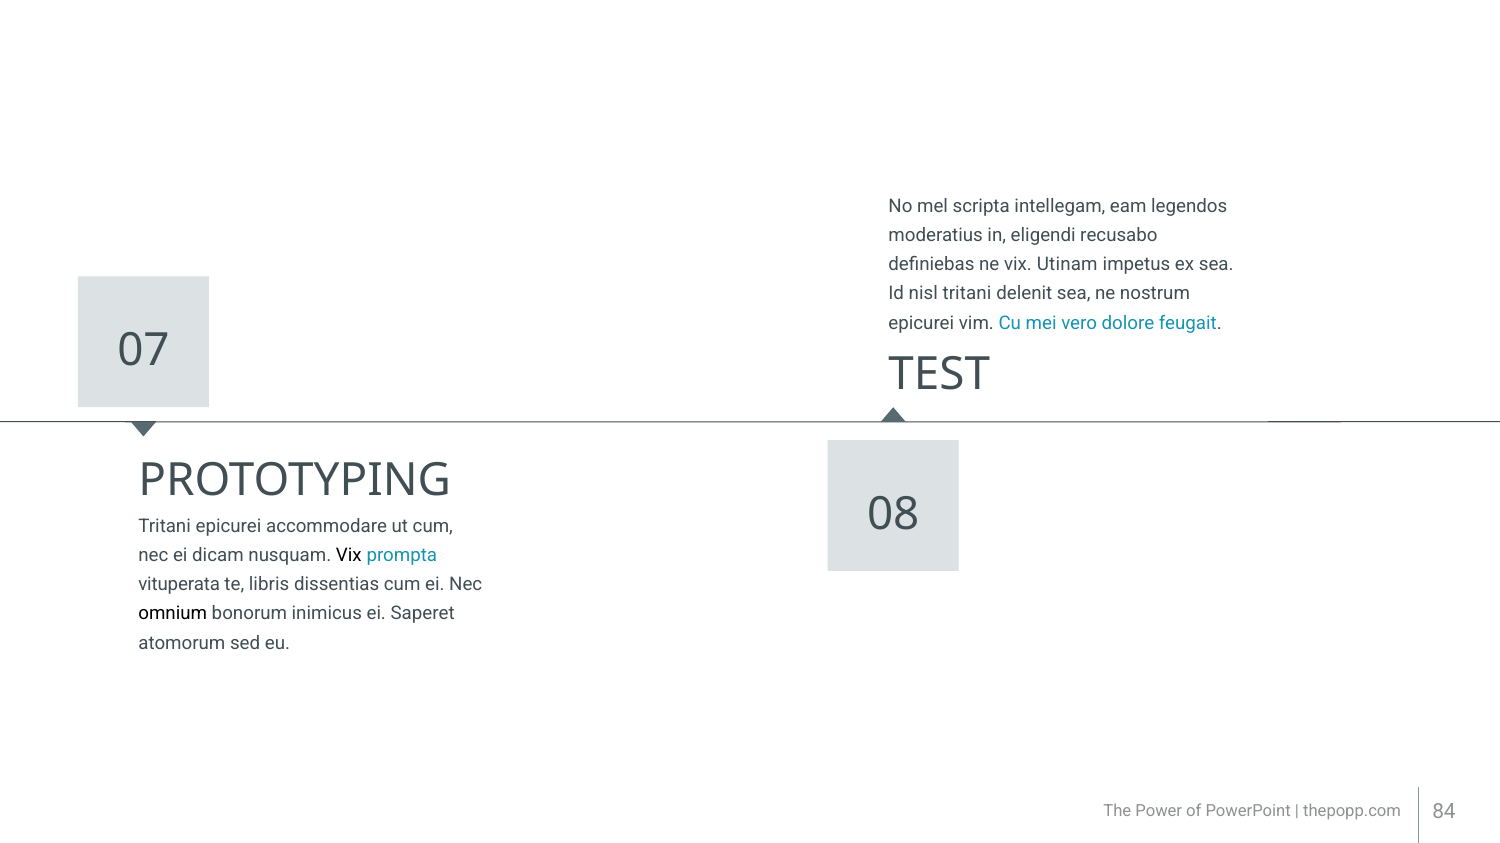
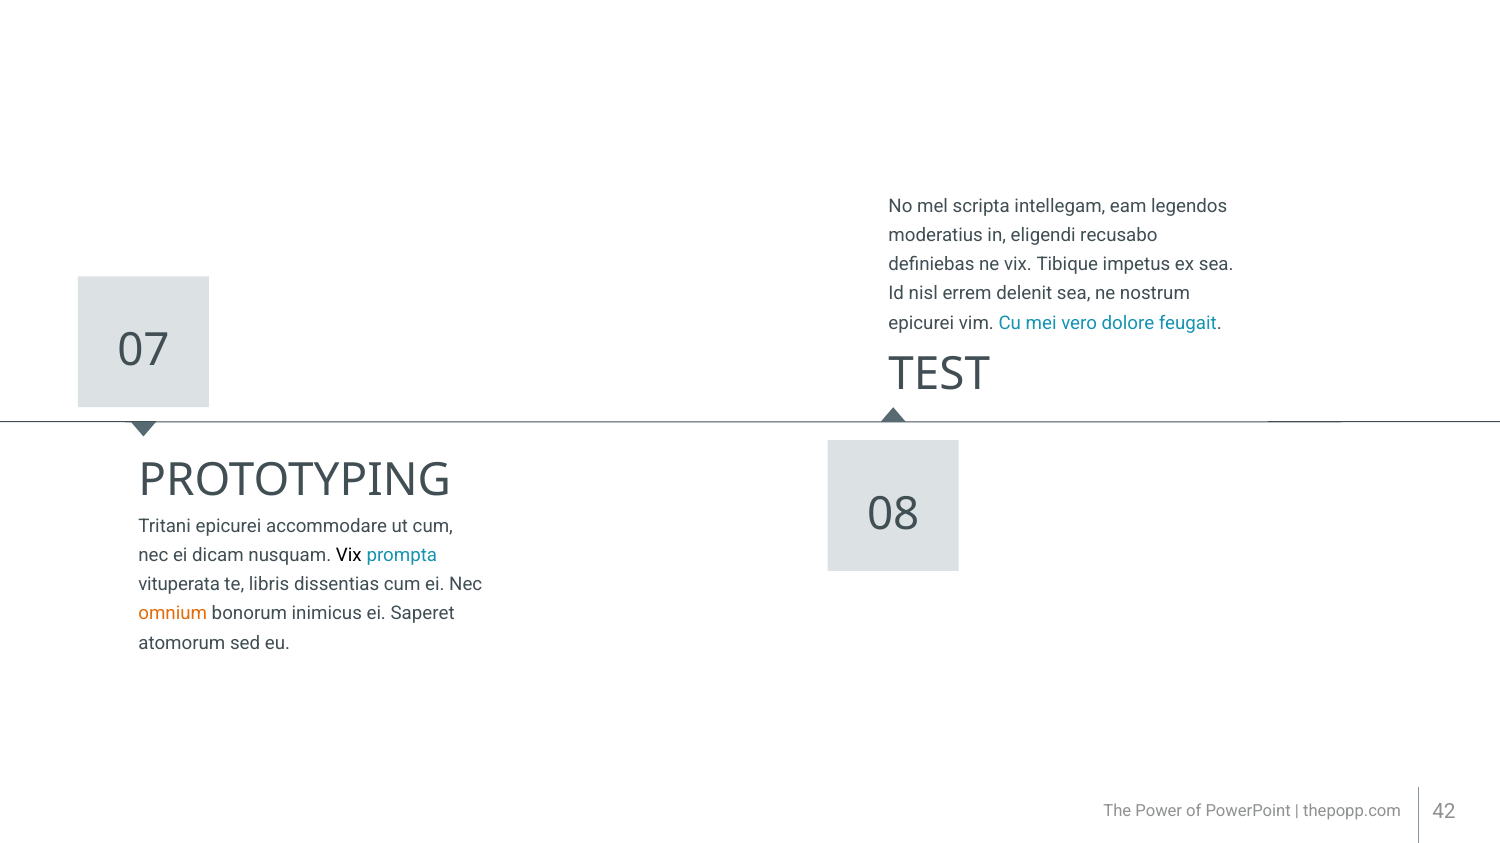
Utinam: Utinam -> Tibique (1067, 265)
nisl tritani: tritani -> errem (967, 294)
omnium colour: black -> orange (173, 614)
84: 84 -> 42 (1444, 812)
